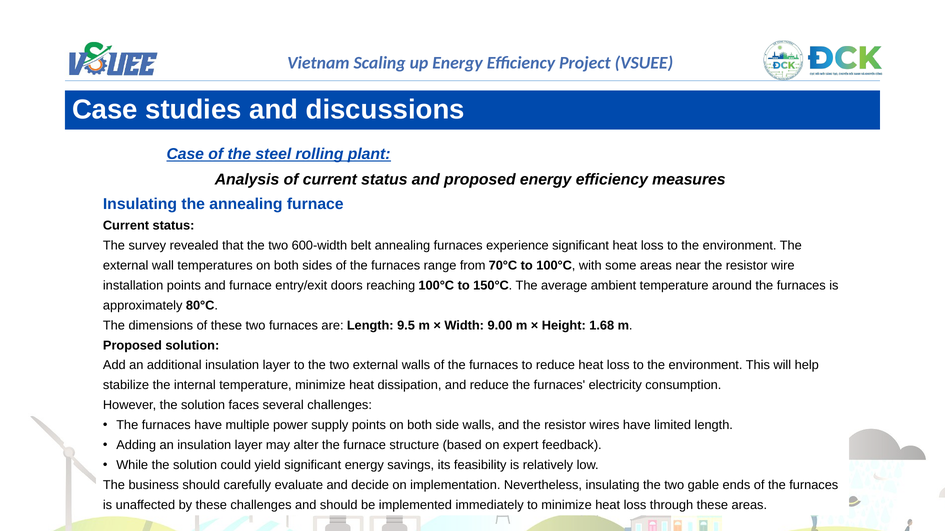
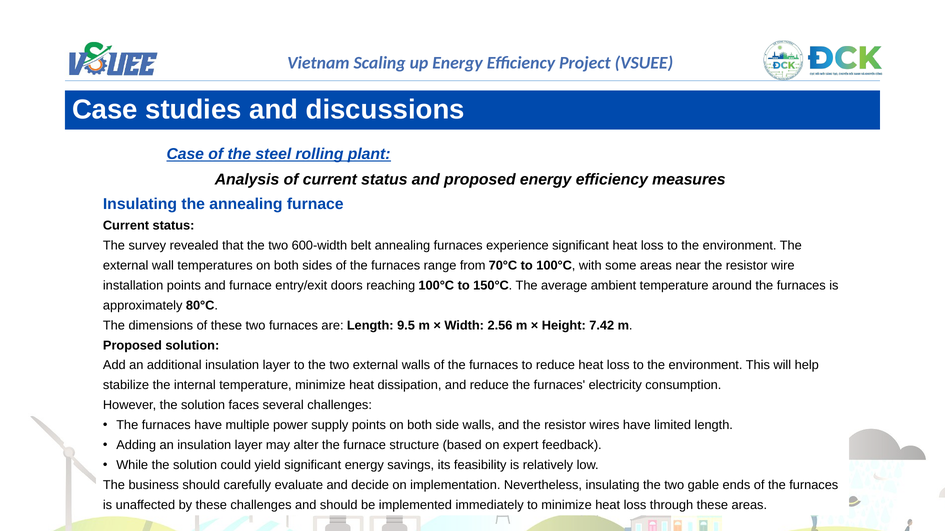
9.00: 9.00 -> 2.56 (500, 326)
1.68: 1.68 -> 7.42 (602, 326)
